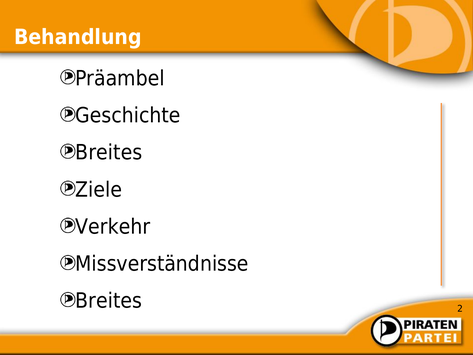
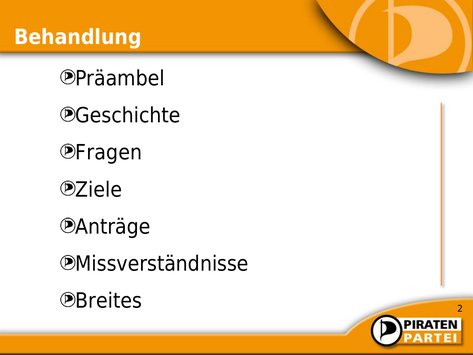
Breites: Breites -> Fragen (109, 153)
Verkehr: Verkehr -> Anträge (113, 227)
